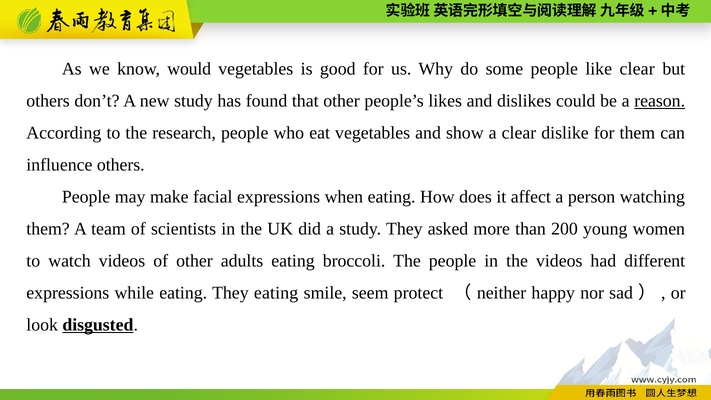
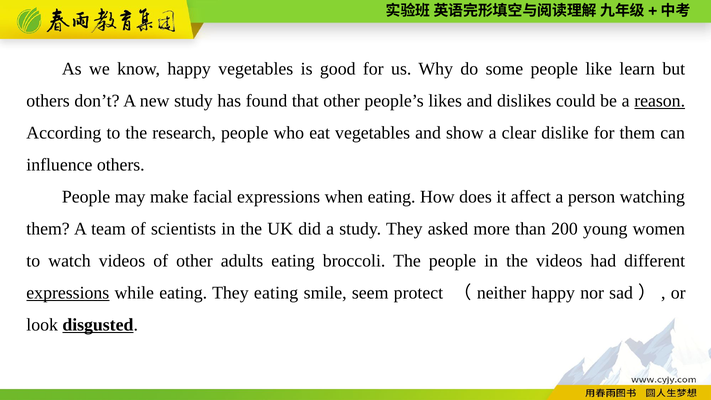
know would: would -> happy (189, 69)
like clear: clear -> learn (637, 69)
expressions underline: none -> present (68, 293)
